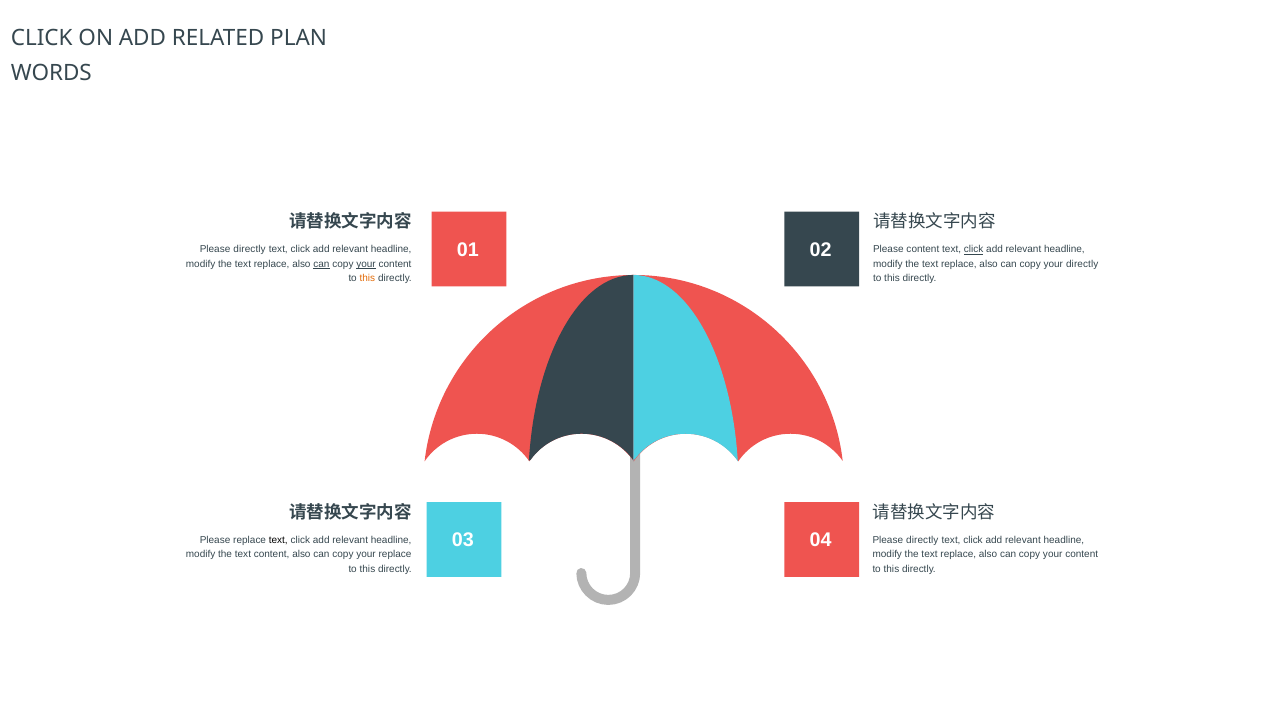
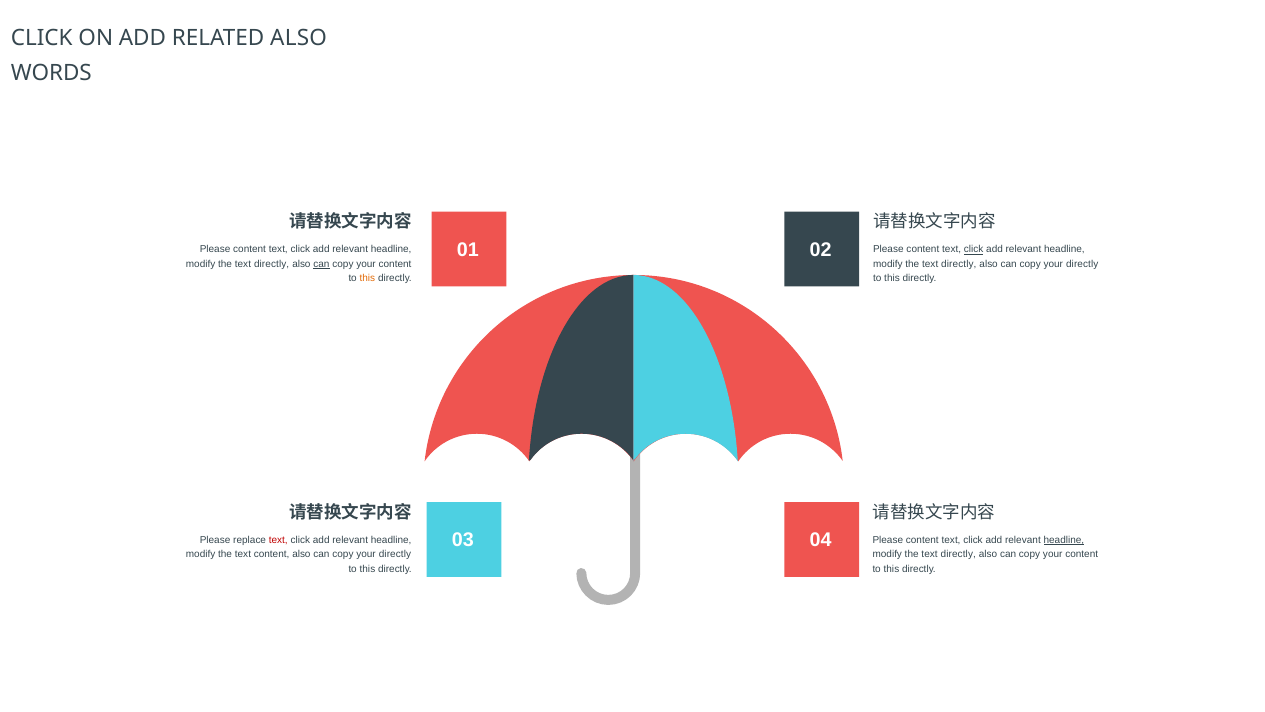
RELATED PLAN: PLAN -> ALSO (299, 38)
directly: directly -> content (250, 249)
replace: replace -> directly (272, 264)
your underline: present -> none (366, 264)
replace: replace -> directly (959, 264)
text colour: black -> red (278, 540)
directly: directly -> content (922, 540)
headline underline: none -> present (1064, 540)
replace: replace -> directly (395, 554)
replace: replace -> directly (958, 554)
